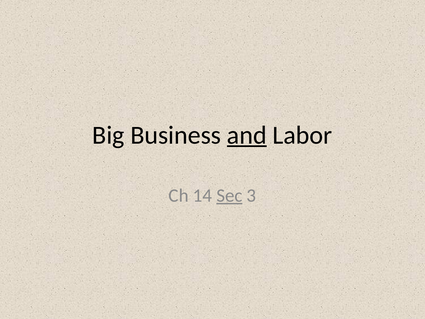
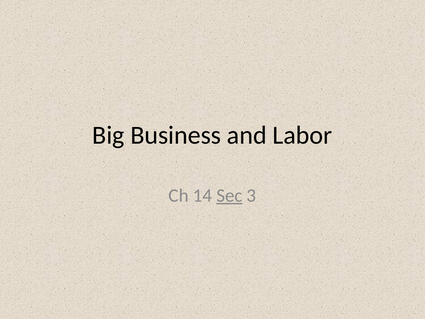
and underline: present -> none (247, 135)
